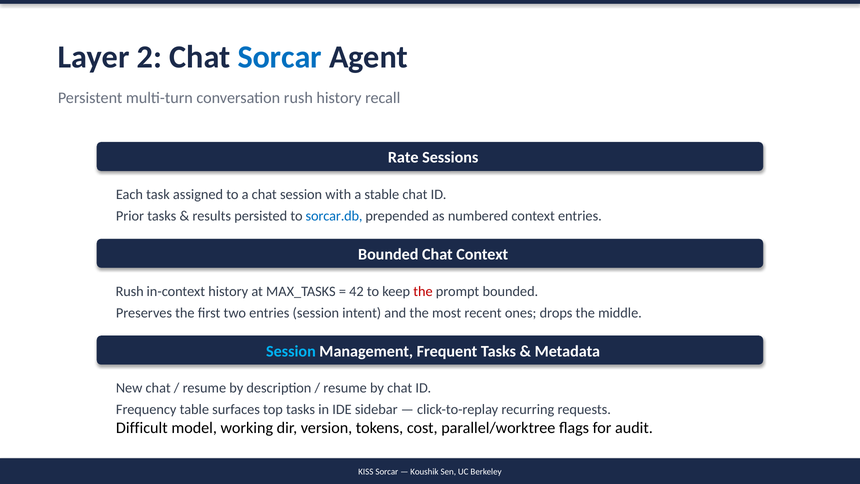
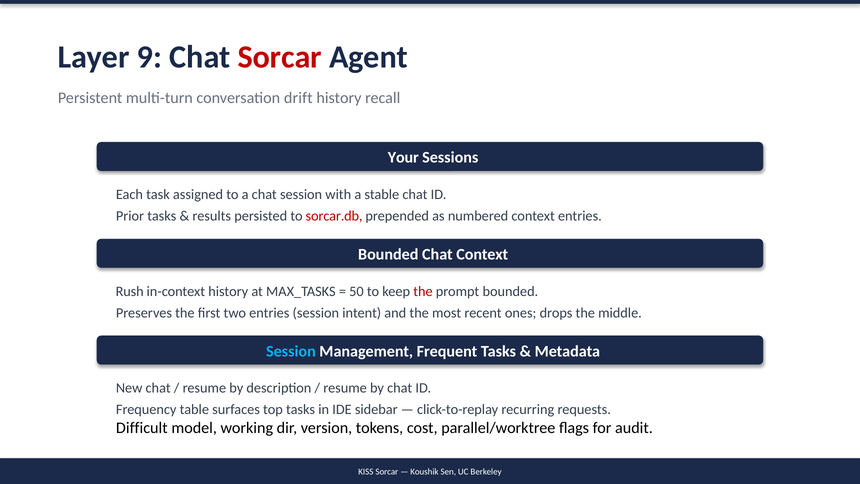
2: 2 -> 9 (149, 57)
Sorcar colour: blue -> red (280, 57)
conversation rush: rush -> drift (298, 98)
Rate: Rate -> Your (403, 158)
sorcar.db colour: blue -> red (334, 216)
42: 42 -> 50 (356, 291)
